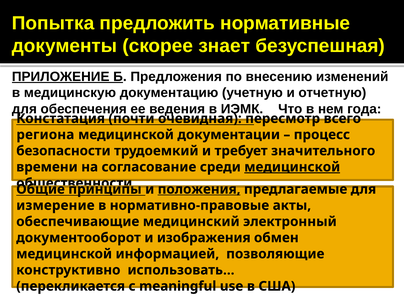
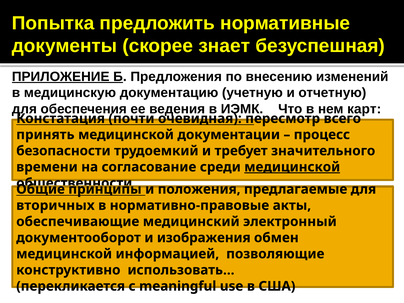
года: года -> карт (364, 109)
региона: региона -> принять (45, 135)
положения underline: present -> none (199, 189)
измерение: измерение -> вторичных (55, 205)
